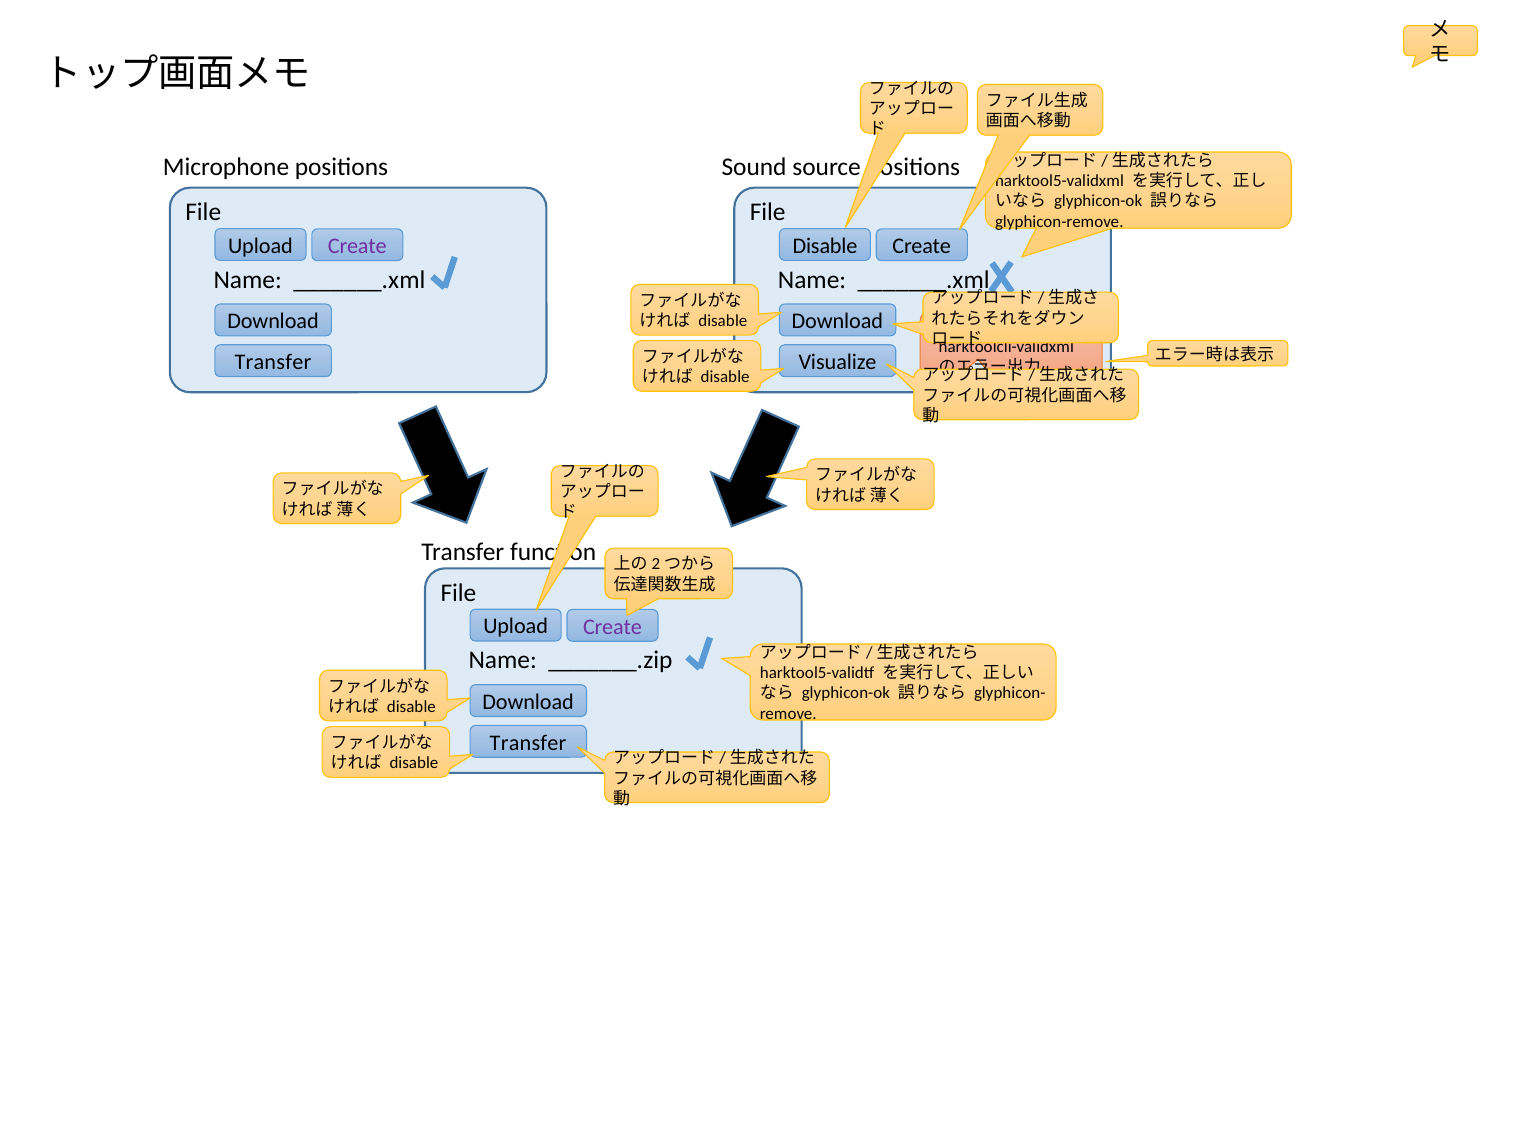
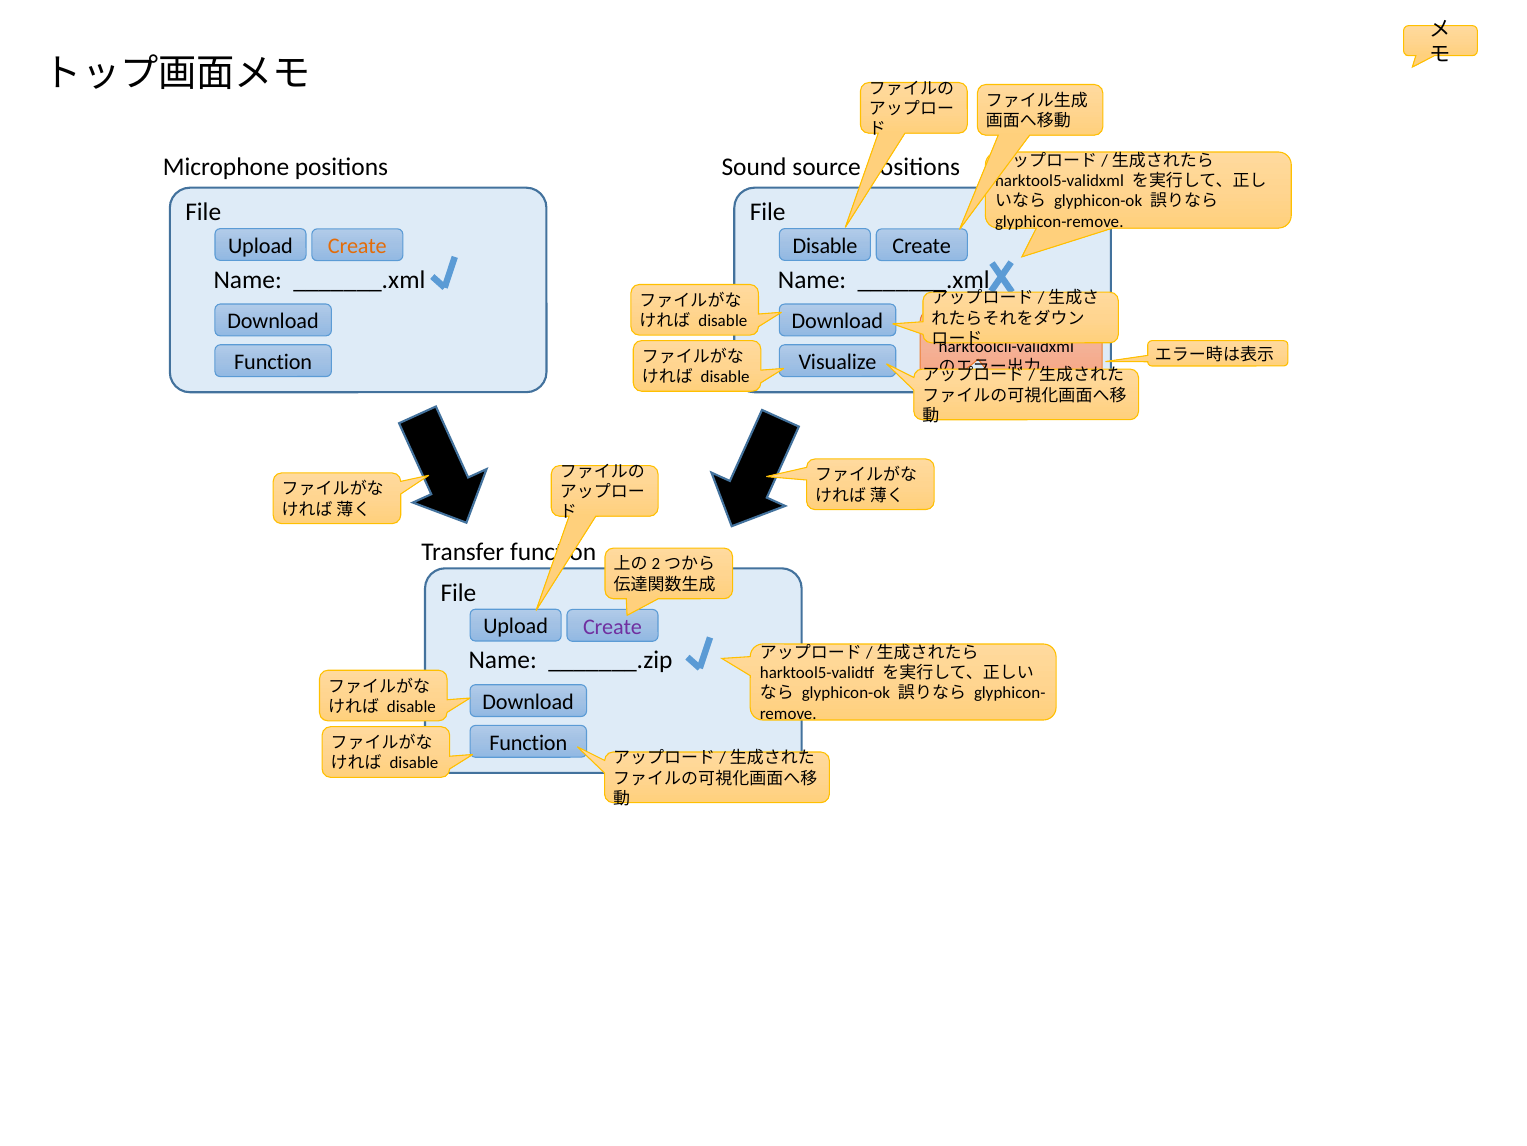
Create colour: purple -> orange (357, 246)
Transfer: Transfer -> Function (273, 362)
Transfer: Transfer -> Function (528, 742)
